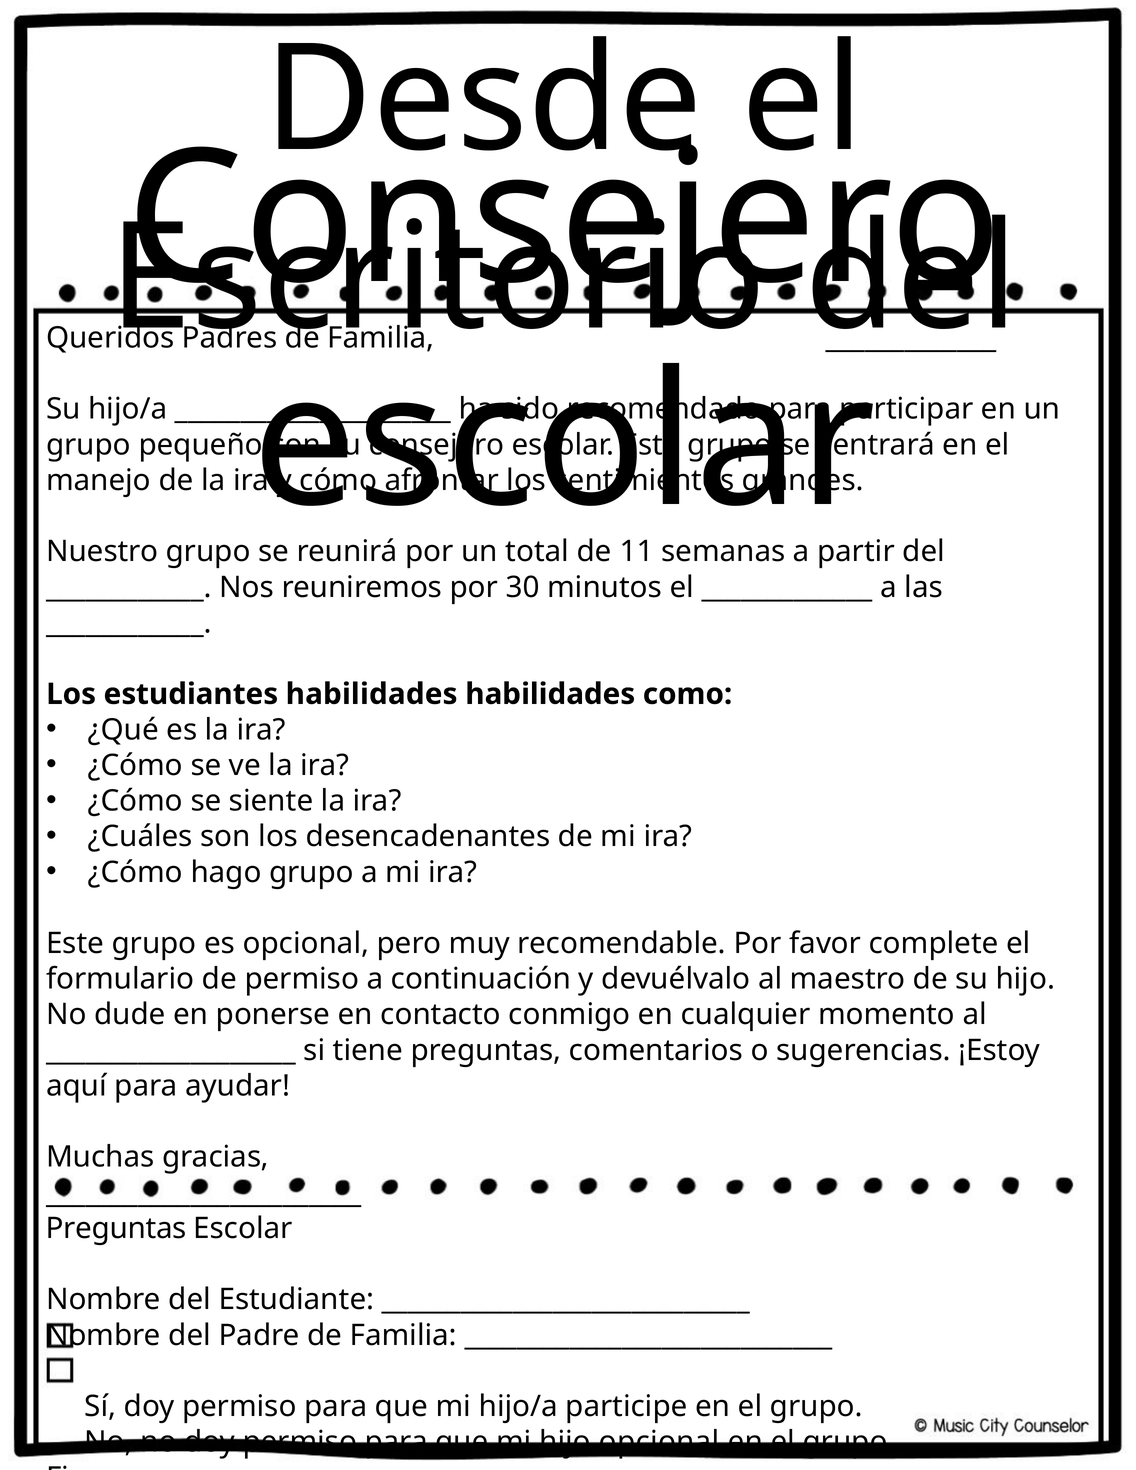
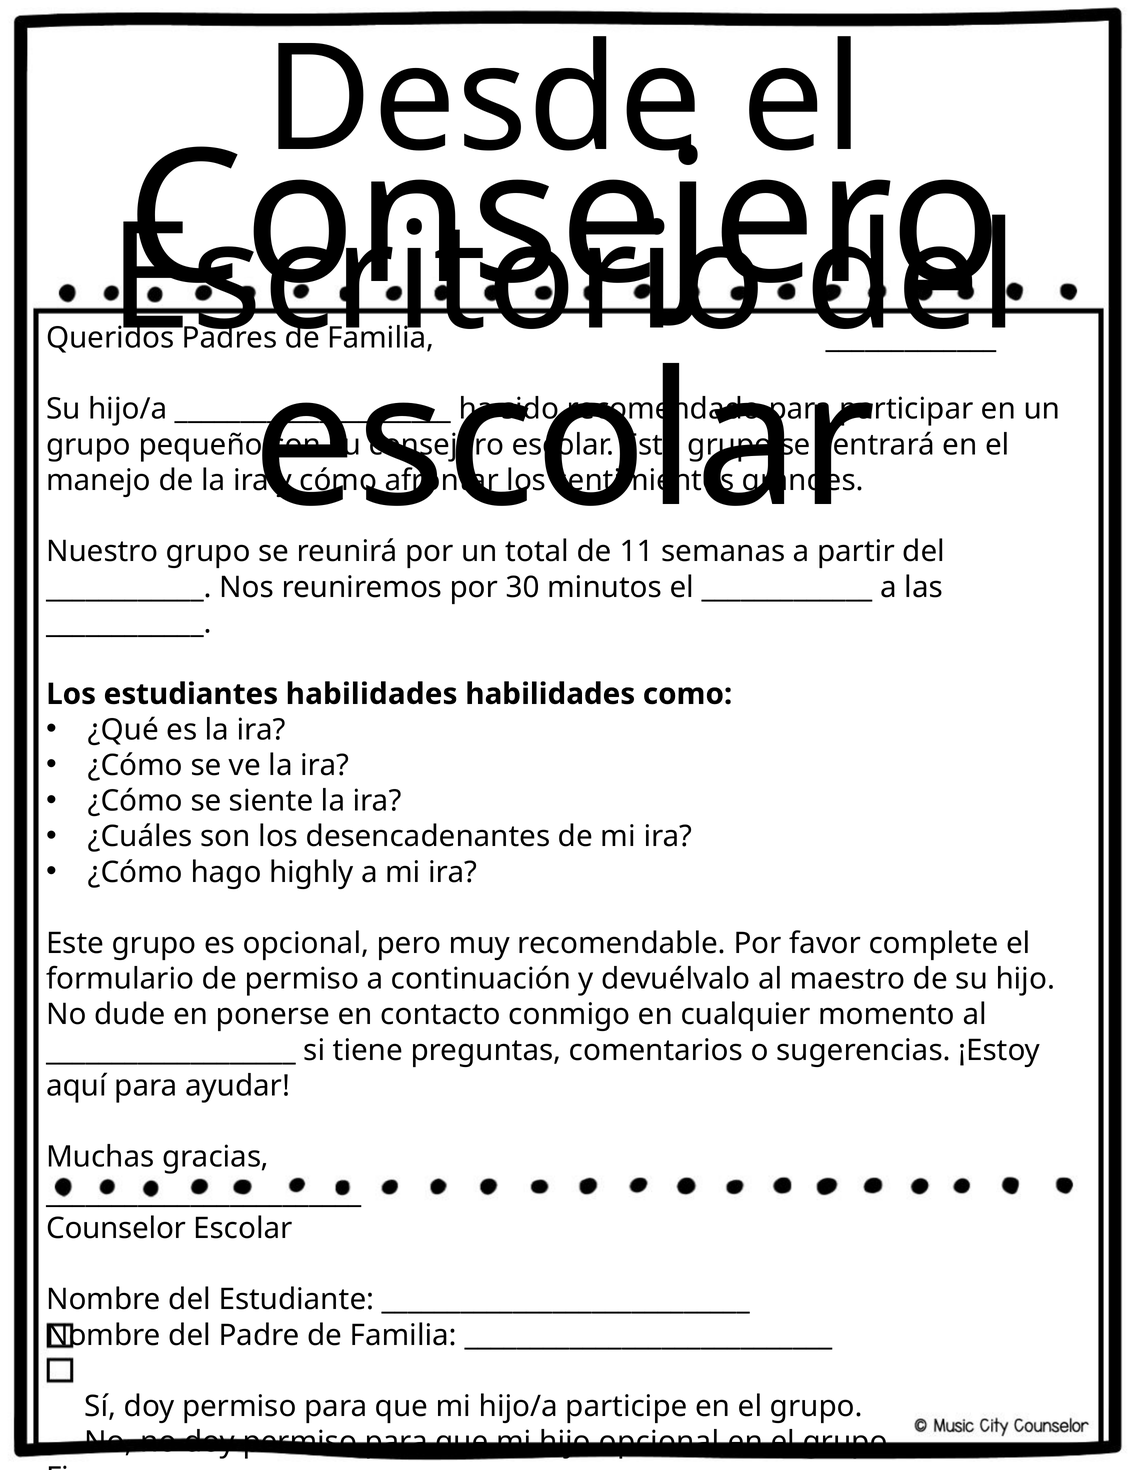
hago grupo: grupo -> highly (311, 872)
Preguntas: Preguntas -> Counselor (116, 1228)
